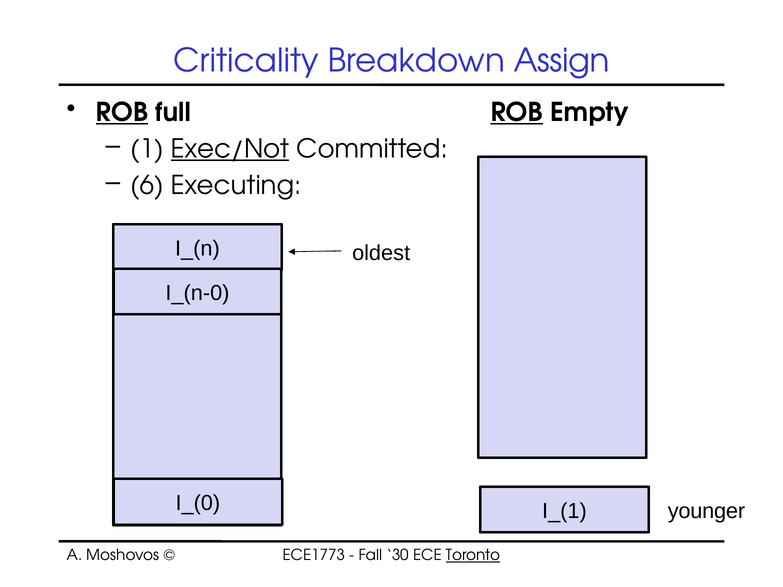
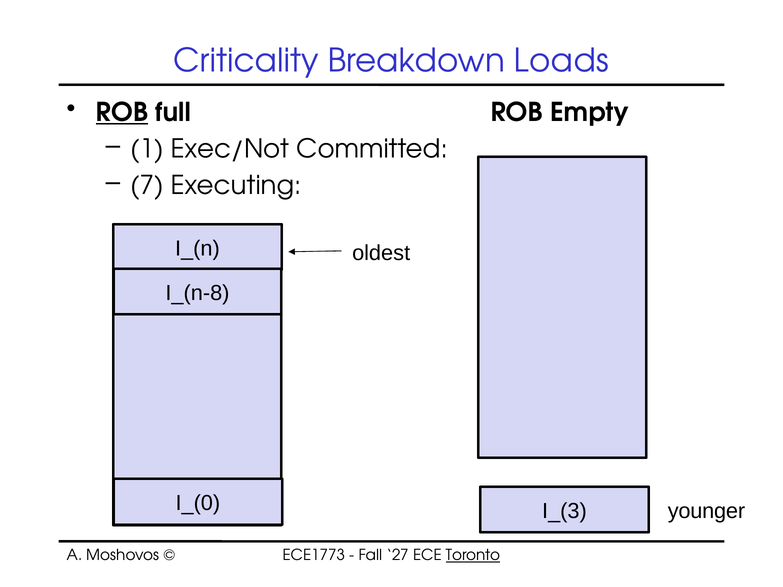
Assign: Assign -> Loads (561, 61)
ROB underline: present -> none (517, 113)
Exec/Not underline: present -> none (230, 149)
6: 6 -> 7 (147, 186)
I_(n-0: I_(n-0 -> I_(n-8 (197, 293)
I_(1: I_(1 -> I_(3 (564, 511)
30: 30 -> 27 (398, 556)
